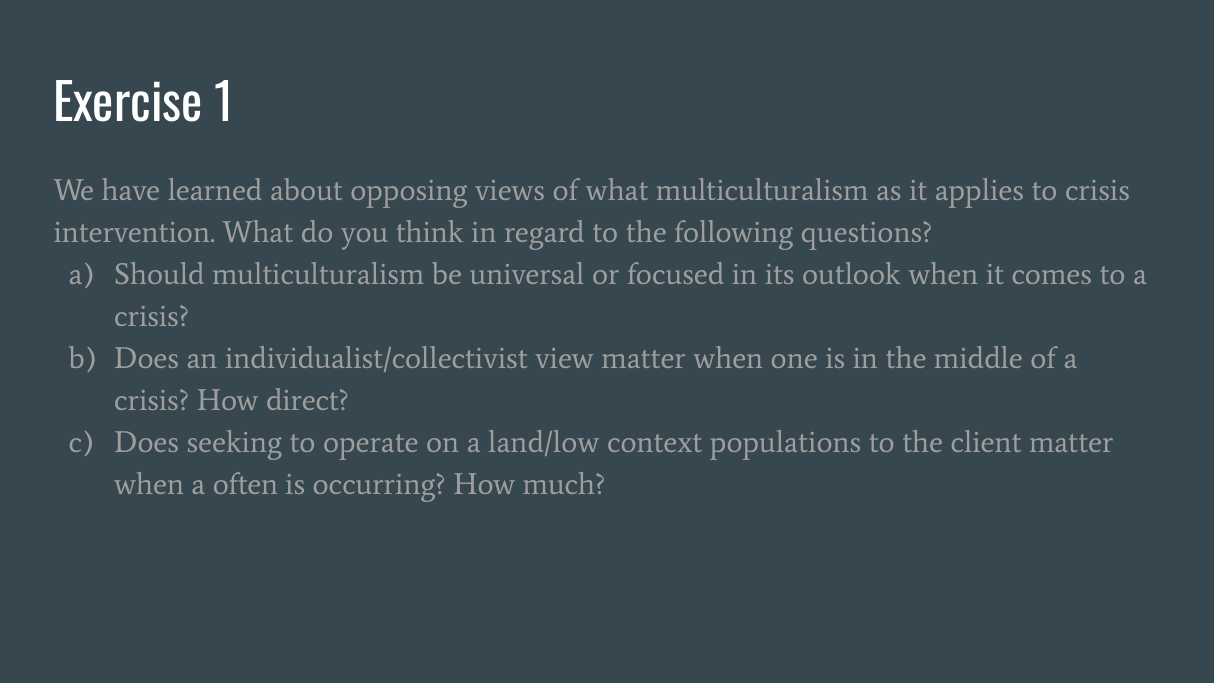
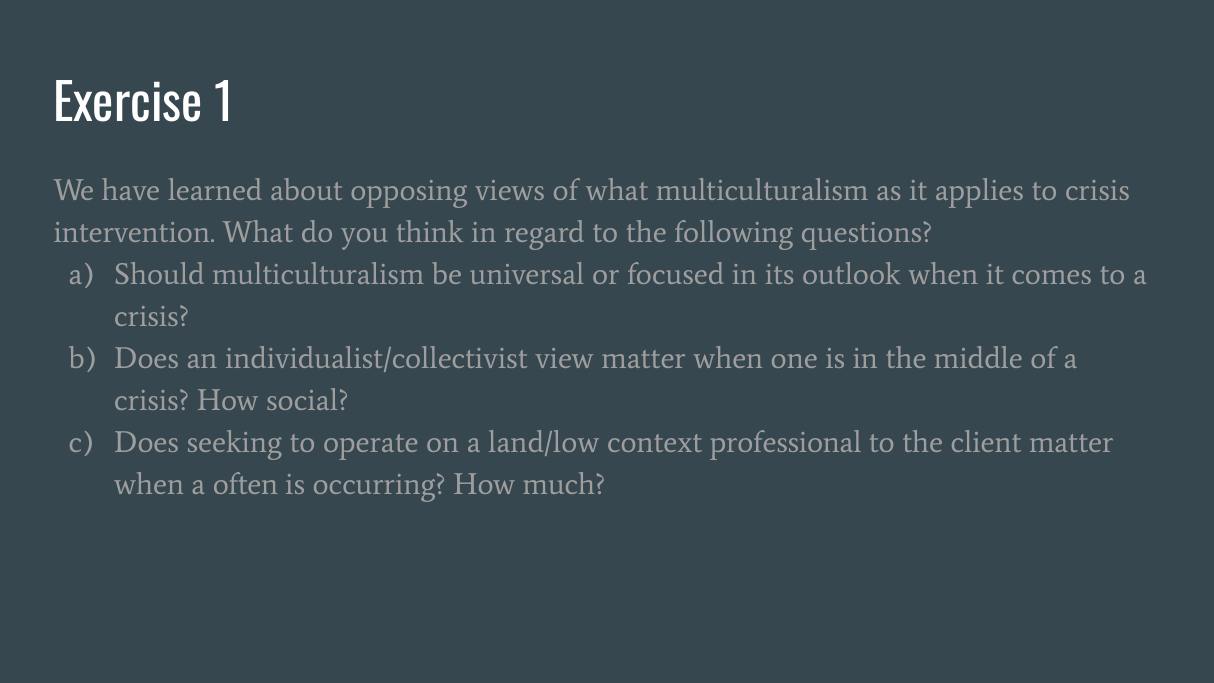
direct: direct -> social (307, 400)
populations: populations -> professional (786, 442)
